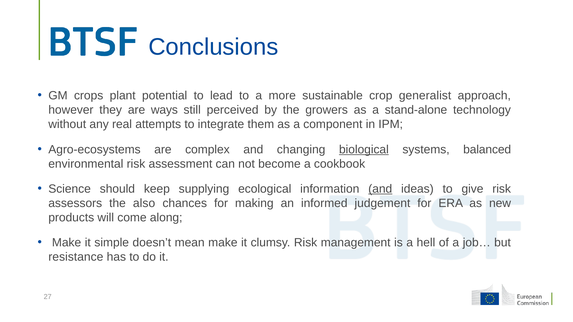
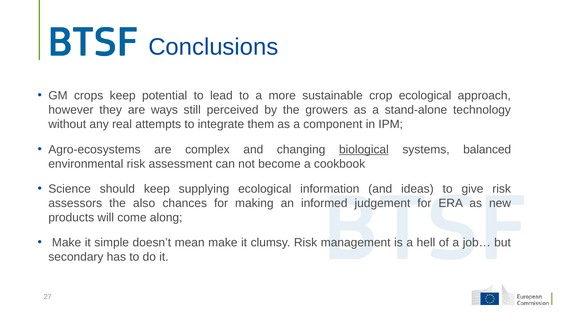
crops plant: plant -> keep (123, 96)
crop generalist: generalist -> ecological (425, 96)
and underline: present -> none (380, 189)
resistance: resistance -> secondary (76, 257)
